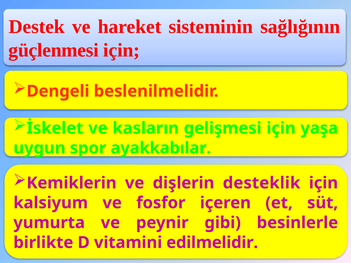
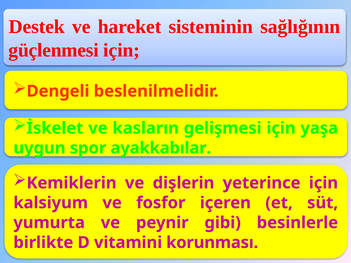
desteklik: desteklik -> yeterince (262, 183)
edilmelidir: edilmelidir -> korunması (212, 243)
